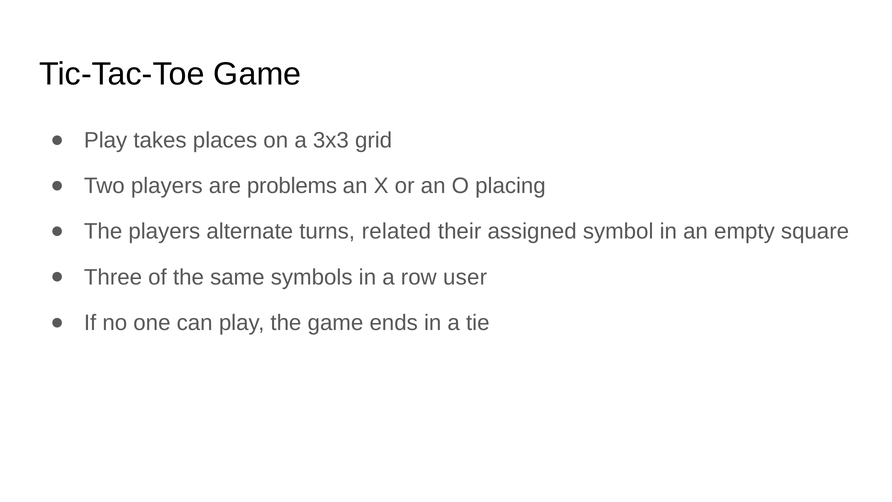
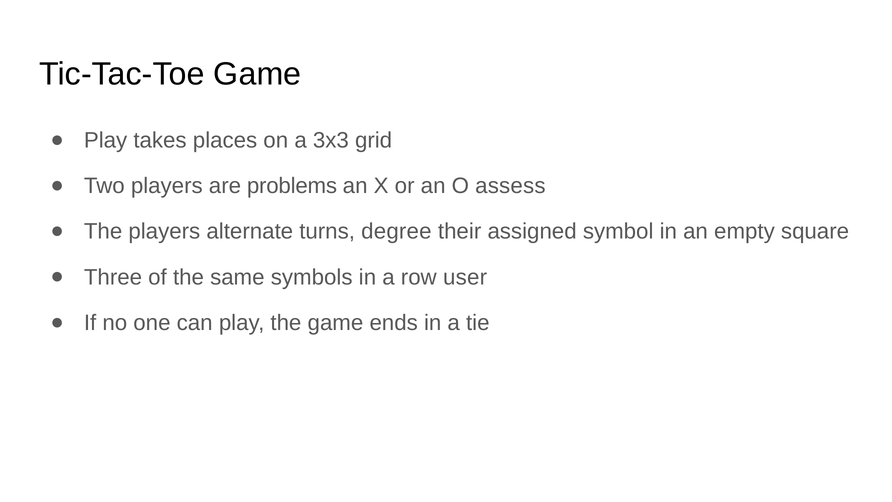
placing: placing -> assess (510, 186)
related: related -> degree (396, 232)
